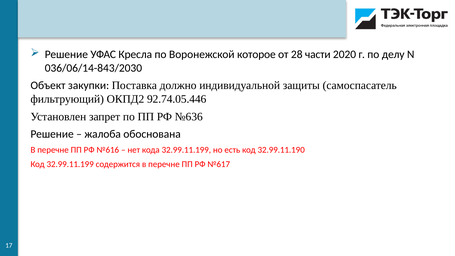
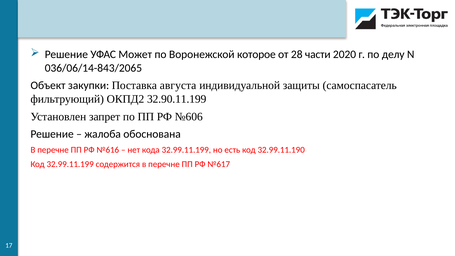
Кресла: Кресла -> Может (135, 54)
036/06/14-843/2030: 036/06/14-843/2030 -> 036/06/14-843/2065 (93, 68)
должно: должно -> августа (178, 86)
92.74.05.446: 92.74.05.446 -> 32.90.11.199 (177, 99)
№636: №636 -> №606 (189, 117)
